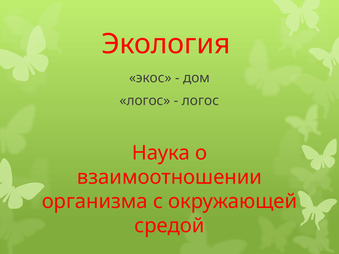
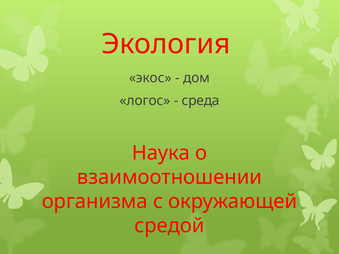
логос: логос -> среда (201, 101)
